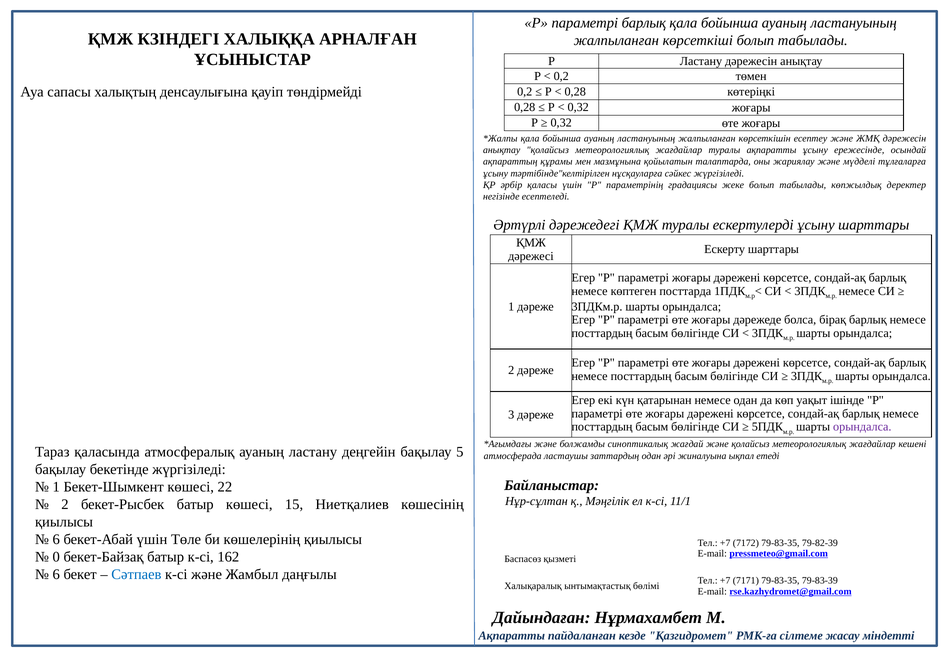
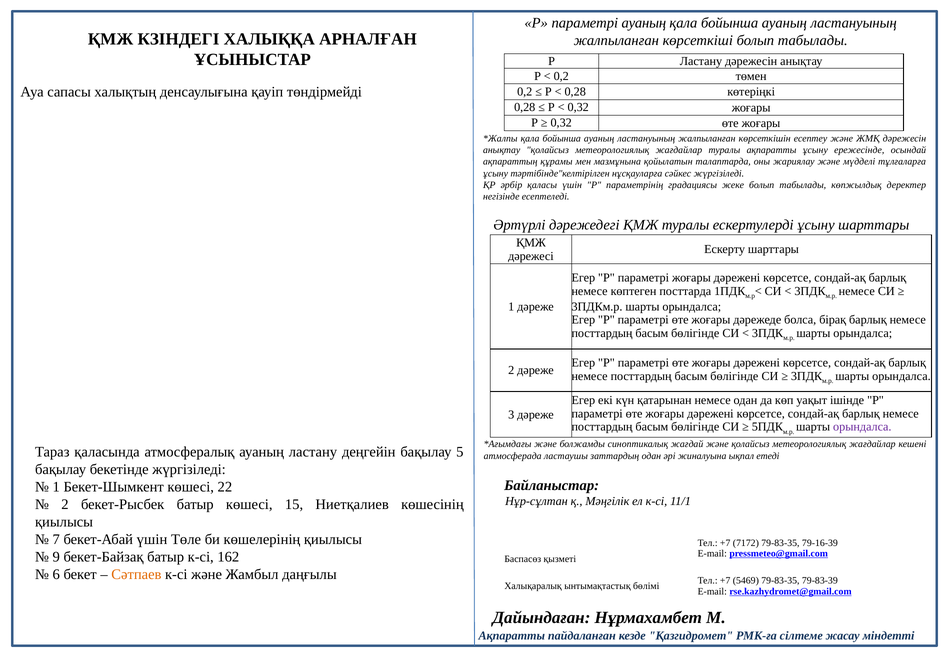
параметрі барлық: барлық -> ауаның (644, 23)
6: 6 -> 7 (56, 539)
79-82-39: 79-82-39 -> 79-16-39 (820, 543)
0: 0 -> 9 (56, 557)
Сәтпаев colour: blue -> orange (136, 574)
7171: 7171 -> 5469 (746, 581)
